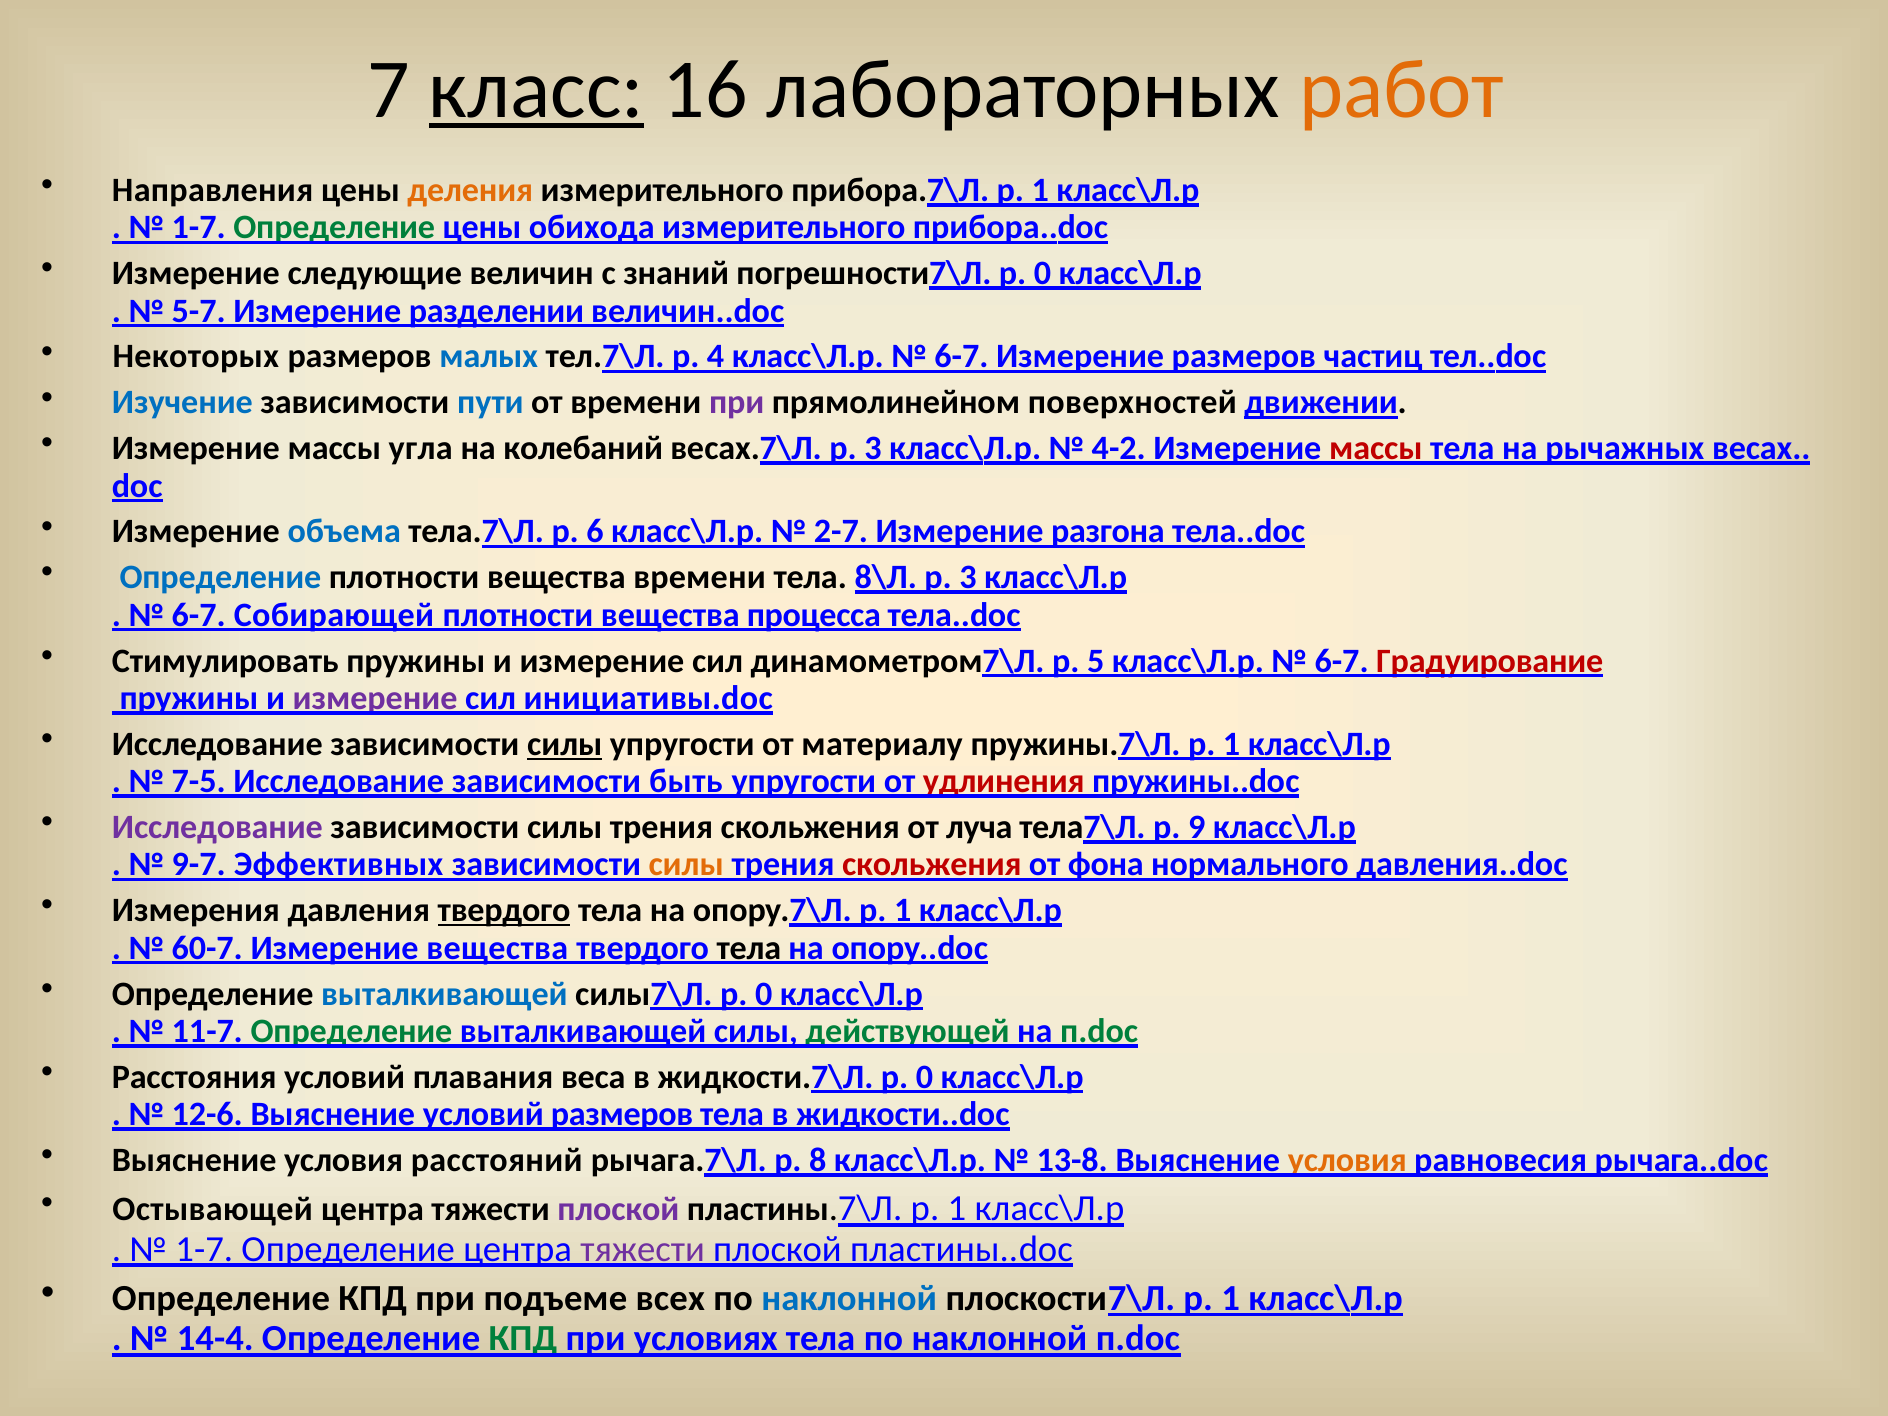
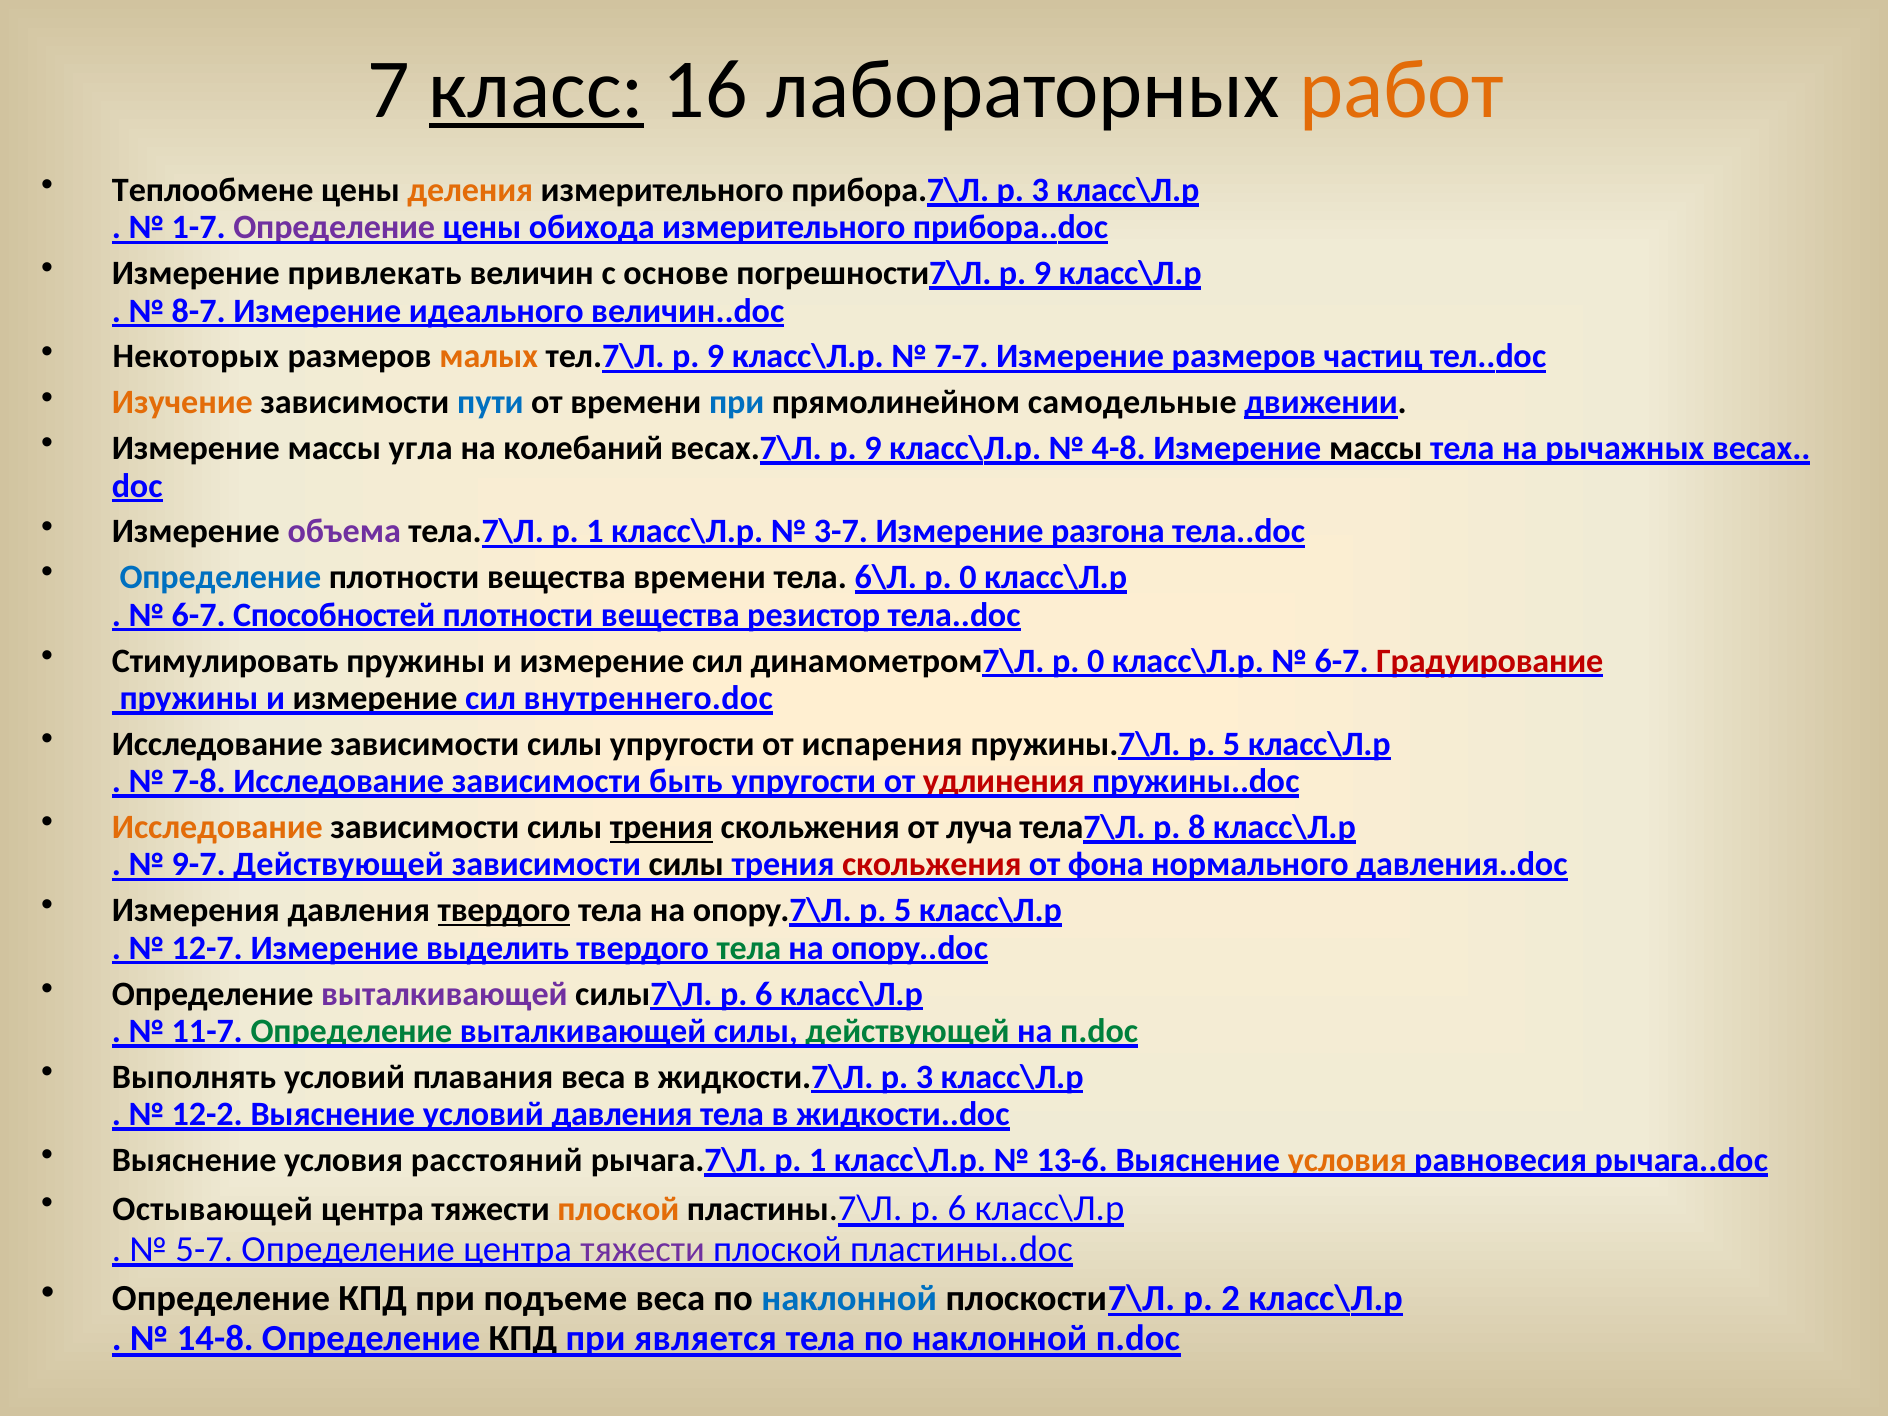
Направления: Направления -> Теплообмене (213, 190)
прибора.7\Л р 1: 1 -> 3 (1040, 190)
Определение colour: green -> purple (334, 228)
следующие: следующие -> привлекать (375, 273)
знаний: знаний -> основе (676, 273)
погрешности7\Л р 0: 0 -> 9 (1043, 273)
5-7: 5-7 -> 8-7 (199, 311)
разделении: разделении -> идеального (496, 311)
малых colour: blue -> orange (489, 357)
тел.7\Л р 4: 4 -> 9 (716, 357)
6-7: 6-7 -> 7-7 (962, 357)
Изучение colour: blue -> orange (182, 403)
при colour: purple -> blue (737, 403)
поверхностей: поверхностей -> самодельные (1132, 403)
весах.7\Л р 3: 3 -> 9 (873, 448)
4-2: 4-2 -> 4-8 (1119, 448)
массы colour: red -> black (1376, 448)
объема colour: blue -> purple (344, 532)
тела.7\Л р 6: 6 -> 1 (595, 532)
2-7: 2-7 -> 3-7 (841, 532)
8\Л: 8\Л -> 6\Л (886, 578)
3: 3 -> 0 (968, 578)
Собирающей: Собирающей -> Способностей (334, 615)
процесса: процесса -> резистор (814, 615)
динамометром7\Л р 5: 5 -> 0 (1096, 661)
измерение colour: purple -> black (375, 698)
инициативы.doc: инициативы.doc -> внутреннего.doc (648, 698)
силы underline: present -> none (565, 744)
материалу: материалу -> испарения (882, 744)
пружины.7\Л р 1: 1 -> 5 (1232, 744)
7-5: 7-5 -> 7-8 (199, 781)
Исследование colour: purple -> orange (217, 827)
трения underline: none -> present (662, 827)
9: 9 -> 8 (1197, 827)
9-7 Эффективных: Эффективных -> Действующей (339, 865)
силы colour: orange -> black (686, 865)
опору.7\Л р 1: 1 -> 5 (903, 911)
60-7: 60-7 -> 12-7 (207, 948)
Измерение вещества: вещества -> выделить (498, 948)
тела colour: black -> green (749, 948)
выталкивающей colour: blue -> purple (444, 994)
силы7\Л р 0: 0 -> 6 (764, 994)
Расстояния: Расстояния -> Выполнять (194, 1077)
жидкости.7\Л р 0: 0 -> 3 (924, 1077)
12-6: 12-6 -> 12-2 (207, 1114)
условий размеров: размеров -> давления (622, 1114)
рычага.7\Л р 8: 8 -> 1 (818, 1160)
13-8: 13-8 -> 13-6 (1072, 1160)
плоской colour: purple -> orange (618, 1210)
пластины.7\Л р 1: 1 -> 6 (957, 1209)
1-7: 1-7 -> 5-7 (204, 1249)
подъеме всех: всех -> веса (670, 1299)
плоскости7\Л р 1: 1 -> 2 (1231, 1299)
14-4: 14-4 -> 14-8 (215, 1339)
КПД colour: green -> black (523, 1339)
условиях: условиях -> является (706, 1339)
